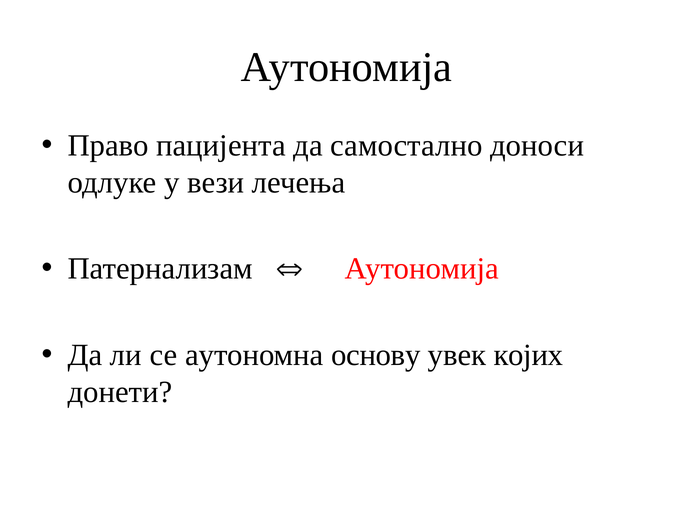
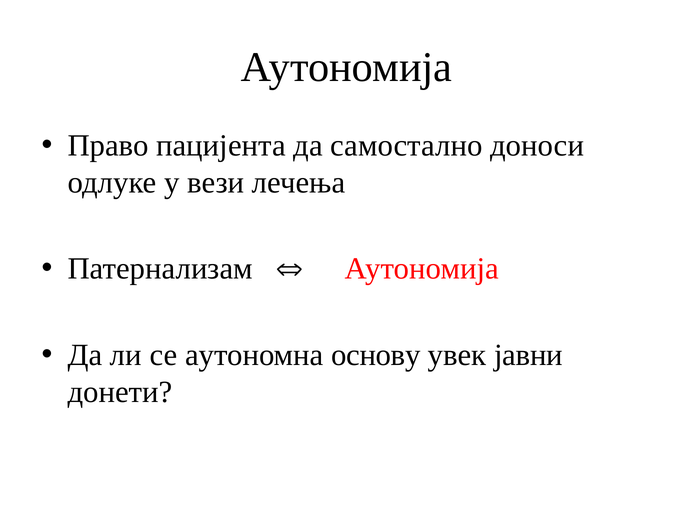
кoјих: кoјих -> јавни (528, 355)
